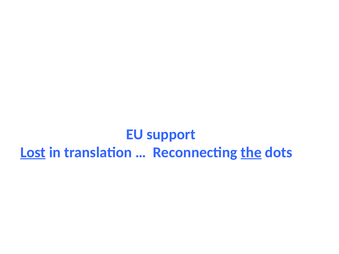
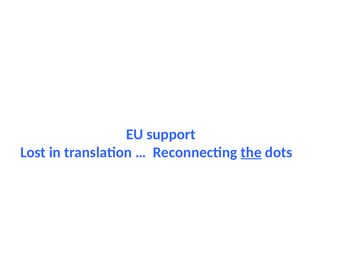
Lost underline: present -> none (33, 153)
